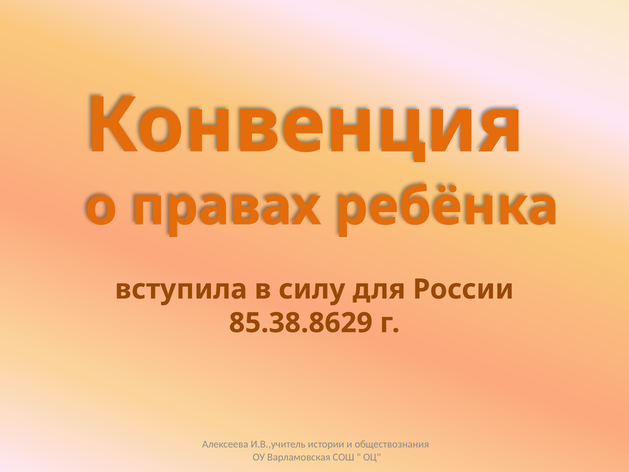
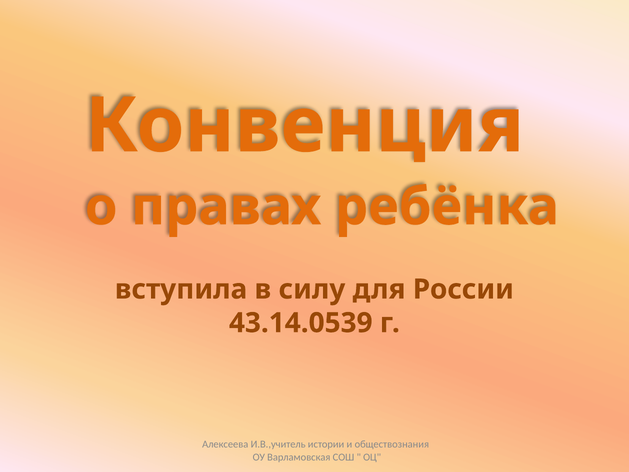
85.38.8629: 85.38.8629 -> 43.14.0539 (301, 323)
